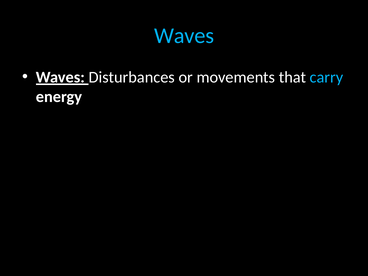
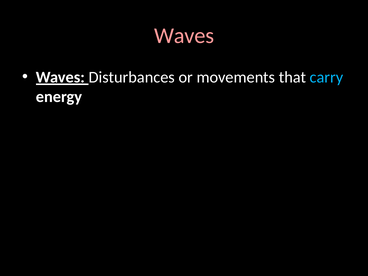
Waves colour: light blue -> pink (184, 36)
